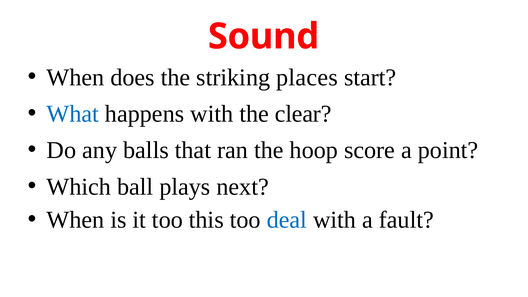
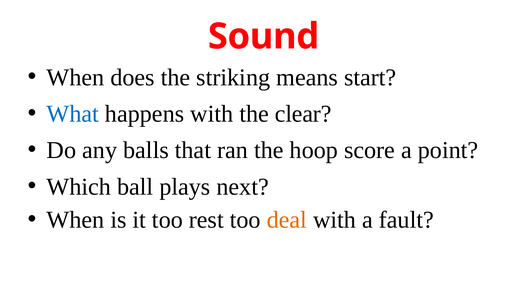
places: places -> means (307, 77)
this: this -> rest (206, 220)
deal colour: blue -> orange (287, 220)
